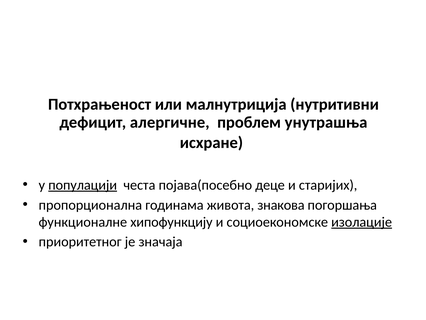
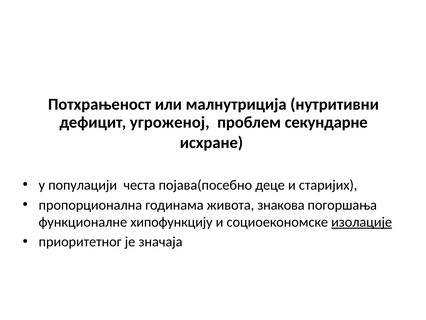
алергичне: алергичне -> угроженој (170, 122)
унутрашња: унутрашња -> секундарне (326, 122)
популацији underline: present -> none (83, 185)
